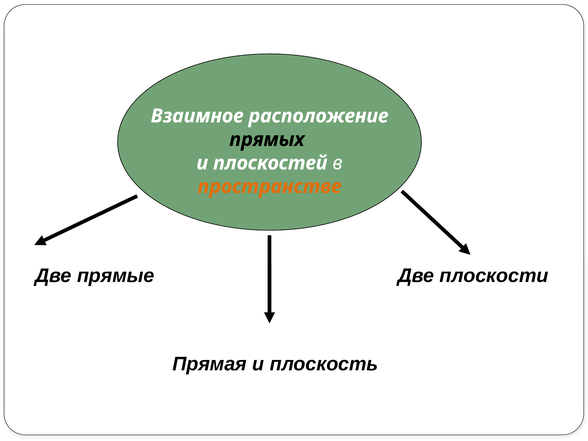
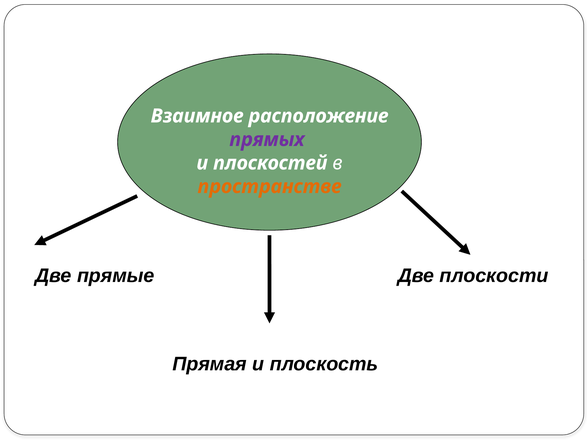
прямых colour: black -> purple (267, 140)
